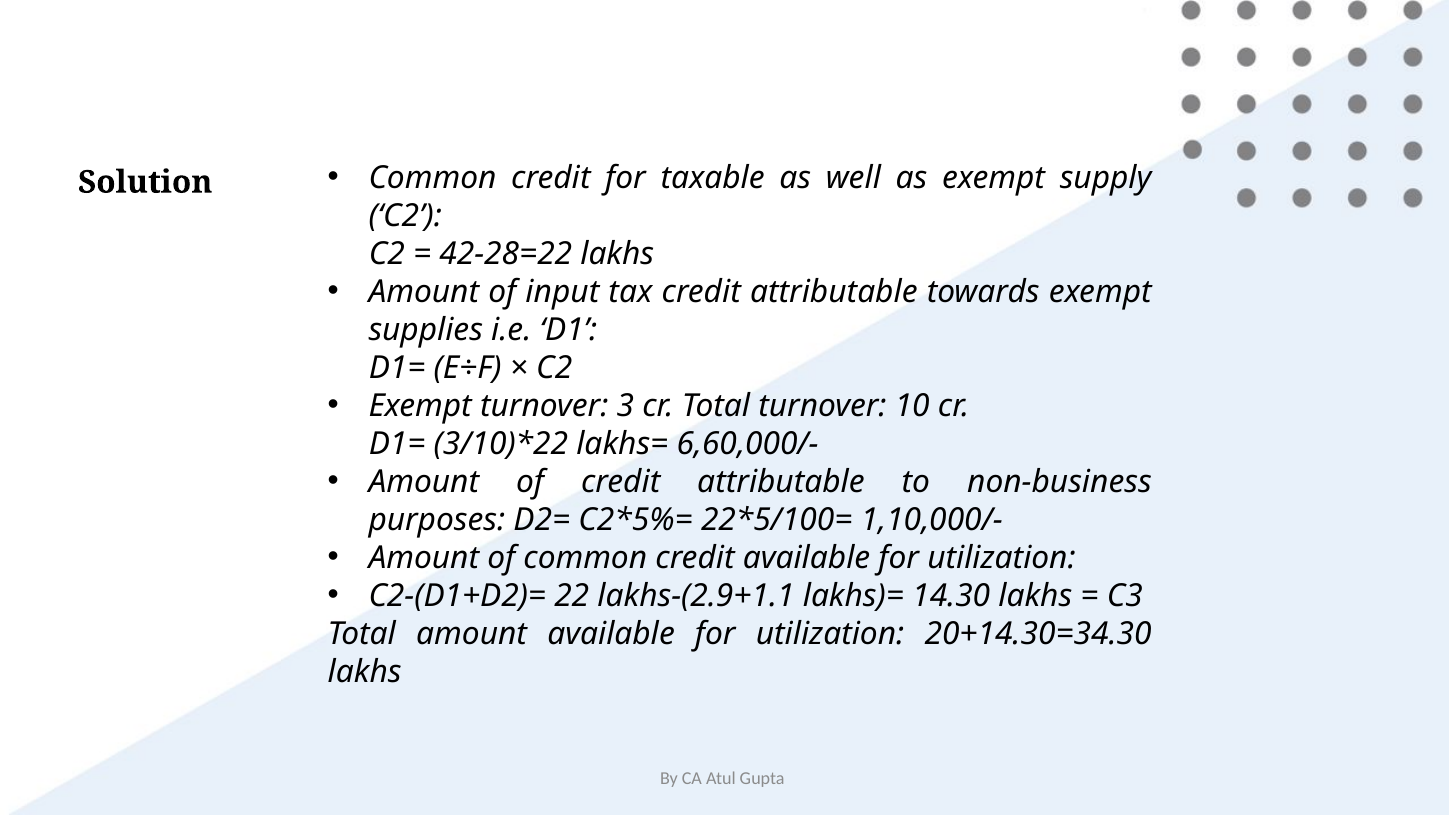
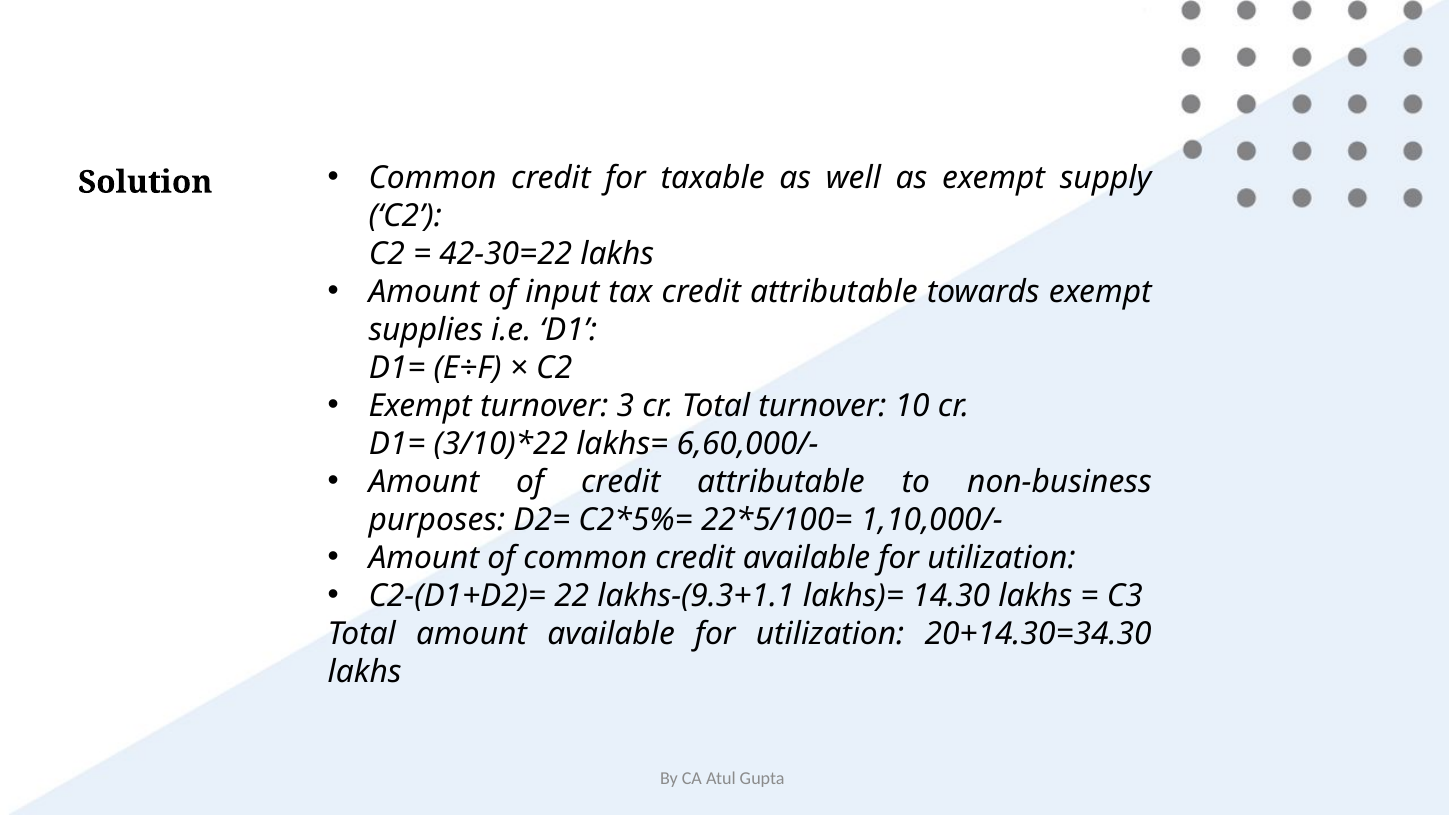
42-28=22: 42-28=22 -> 42-30=22 (506, 254)
lakhs-(2.9+1.1: lakhs-(2.9+1.1 -> lakhs-(9.3+1.1 (696, 596)
